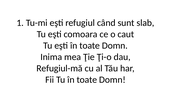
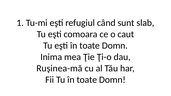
Refugiul-mă: Refugiul-mă -> Ruşinea-mă (59, 68)
